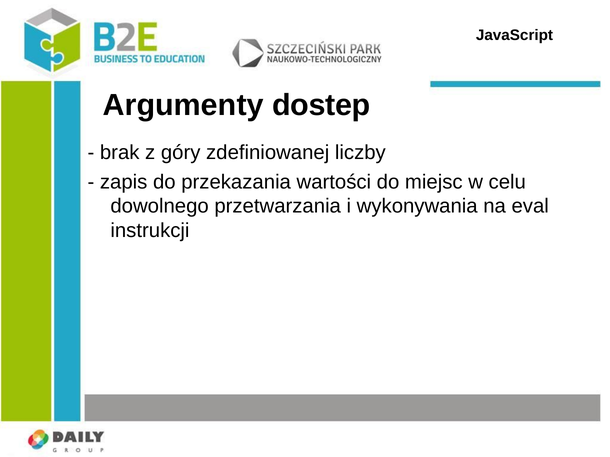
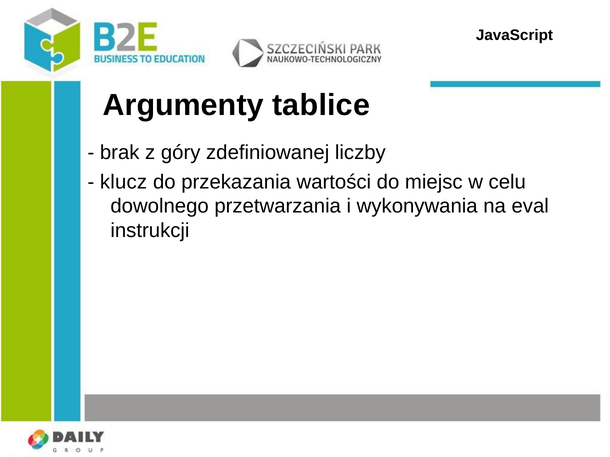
dostep: dostep -> tablice (321, 105)
zapis: zapis -> klucz (124, 182)
